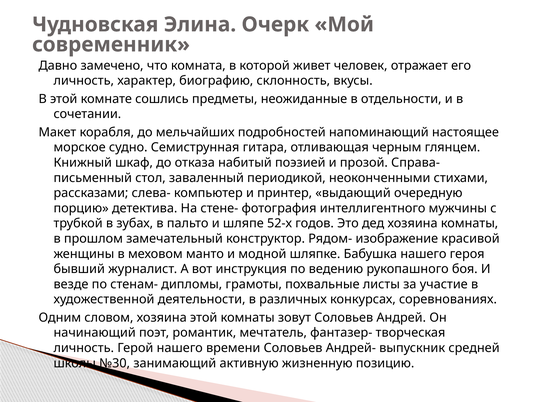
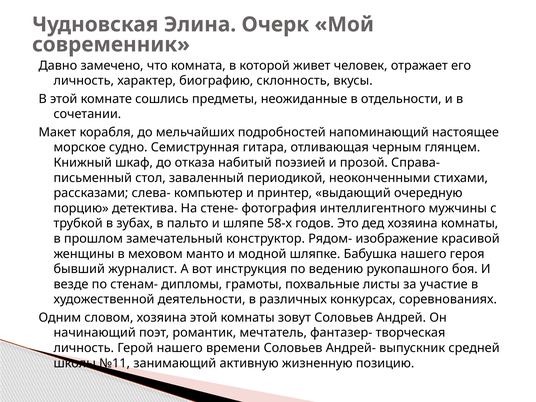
52-х: 52-х -> 58-х (280, 223)
№30: №30 -> №11 (115, 363)
